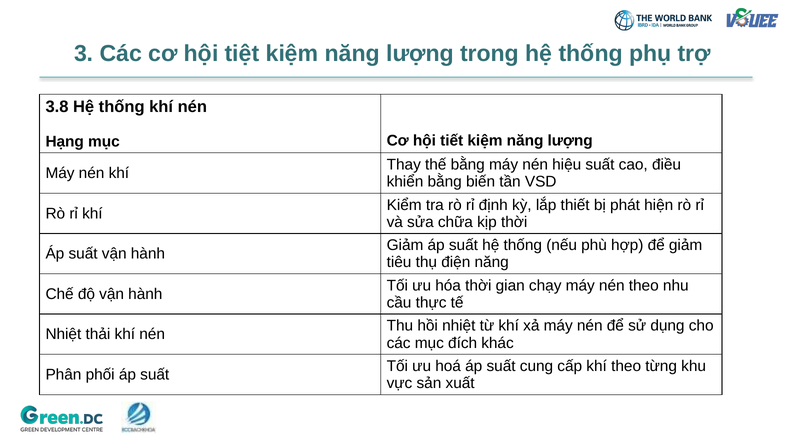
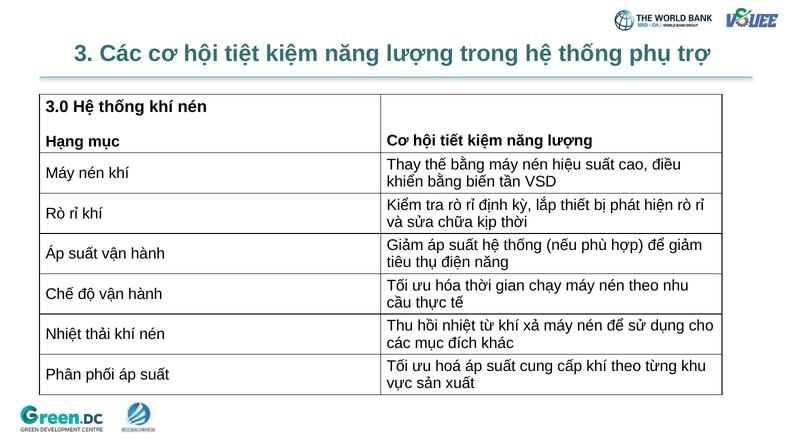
3.8: 3.8 -> 3.0 (57, 107)
